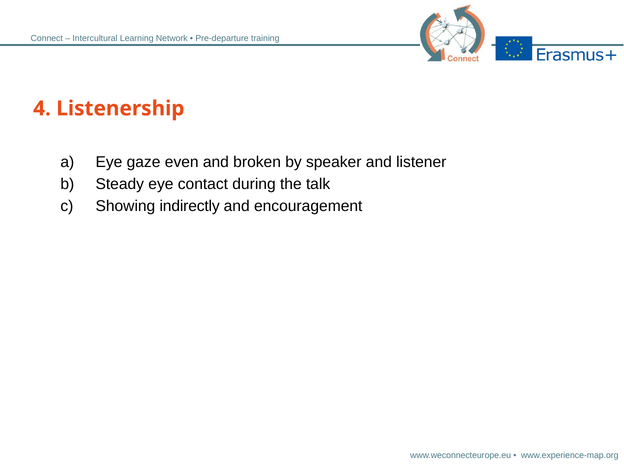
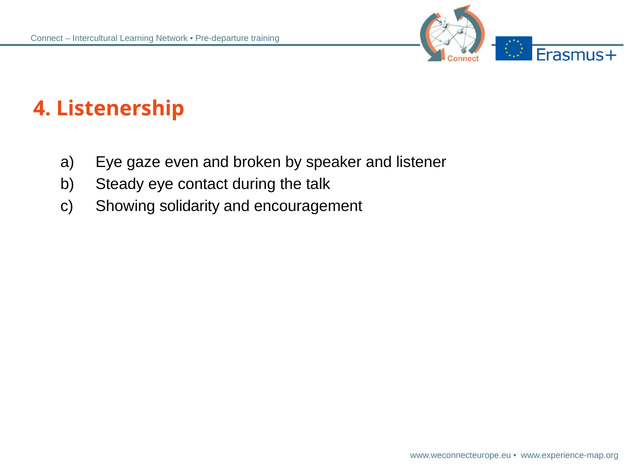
indirectly: indirectly -> solidarity (190, 206)
